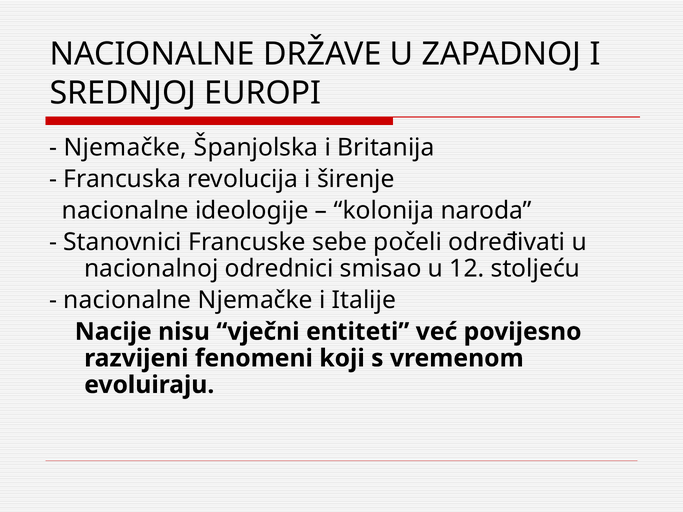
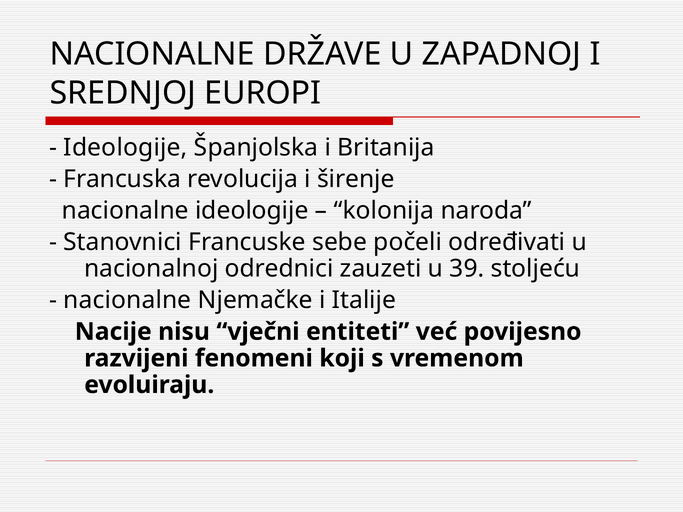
Njemačke: Njemačke -> Ideologije (125, 147)
smisao: smisao -> zauzeti (381, 269)
12: 12 -> 39 (467, 269)
